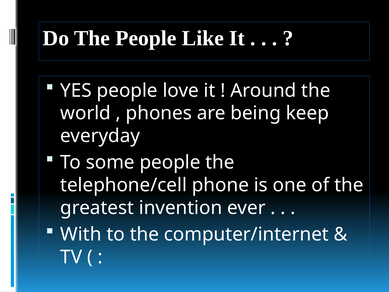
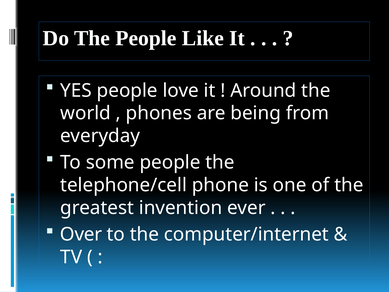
keep: keep -> from (307, 113)
With: With -> Over (81, 234)
